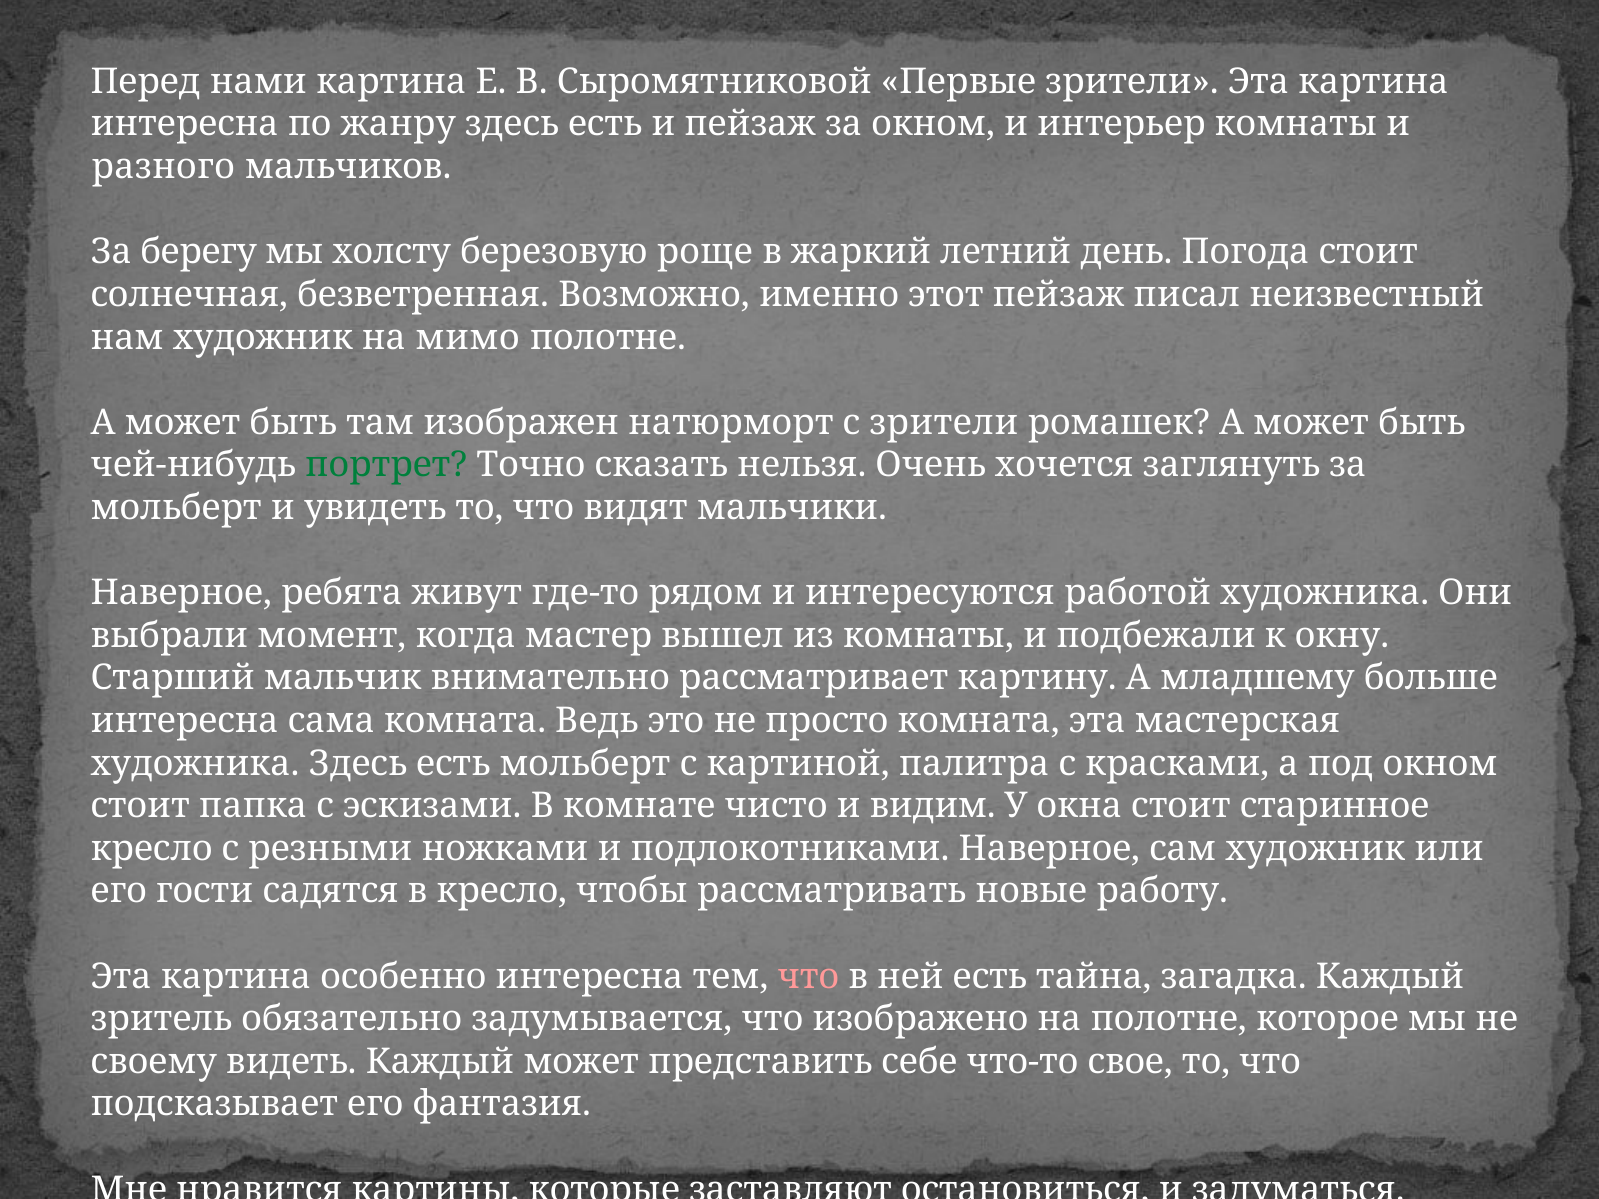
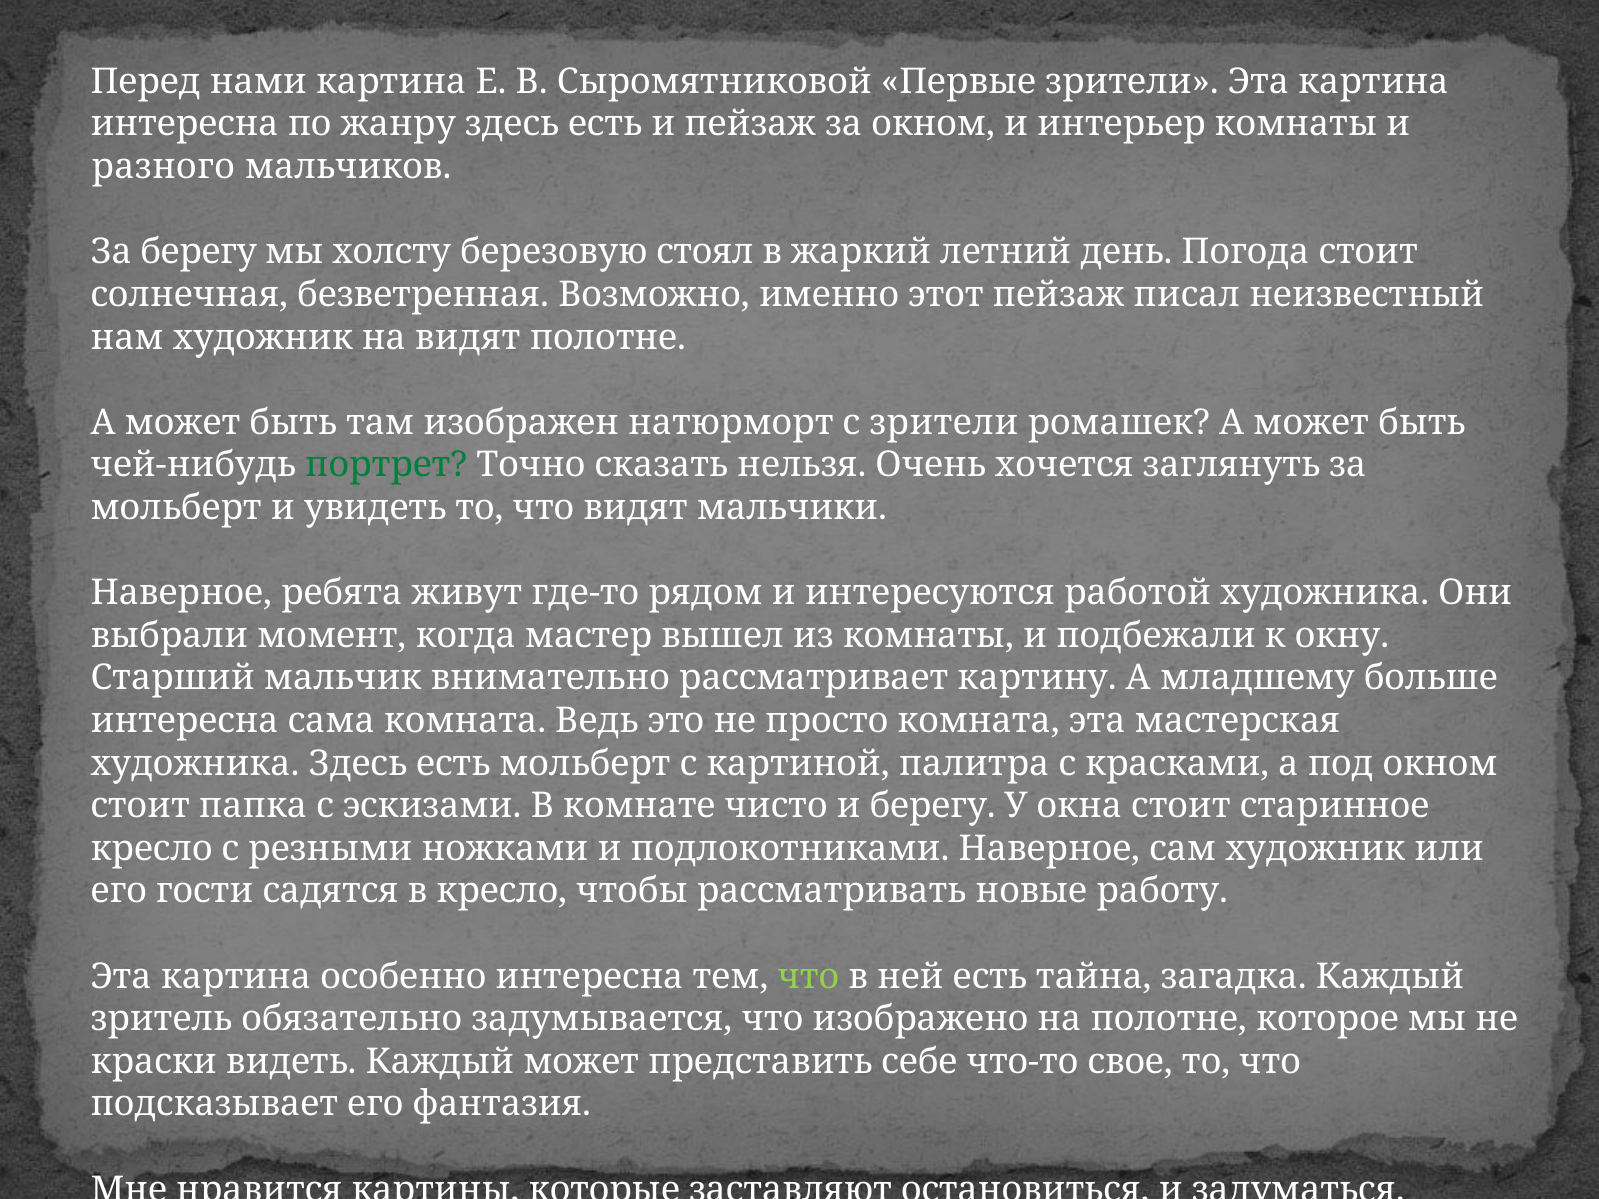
роще: роще -> стоял (705, 252)
на мимо: мимо -> видят (468, 337)
и видим: видим -> берегу (933, 806)
что colour: pink -> light green (808, 977)
своему: своему -> краски (154, 1062)
